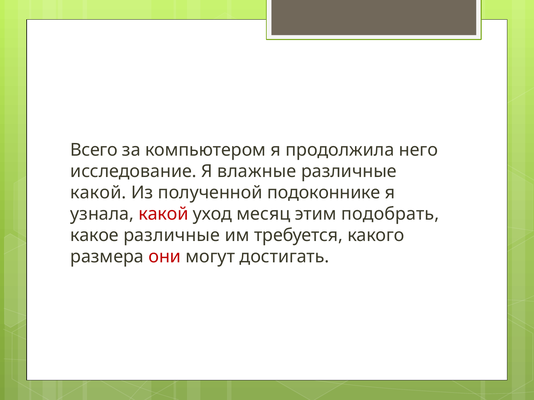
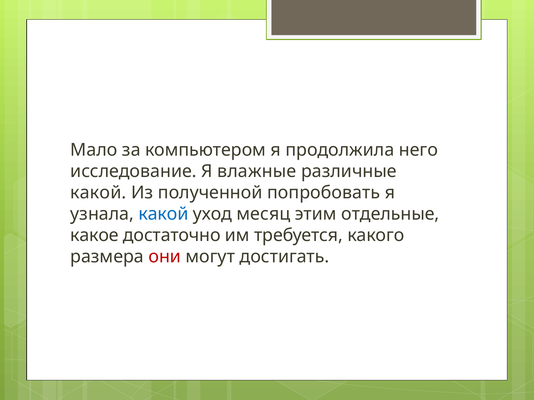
Всего: Всего -> Мало (94, 150)
подоконнике: подоконнике -> попробовать (324, 193)
какой colour: red -> blue (164, 214)
подобрать: подобрать -> отдельные (390, 214)
какое различные: различные -> достаточно (172, 236)
